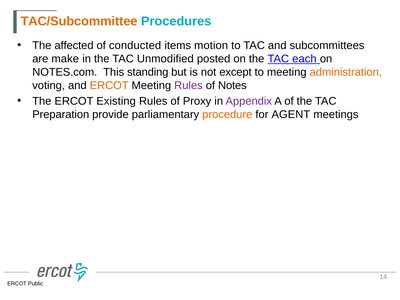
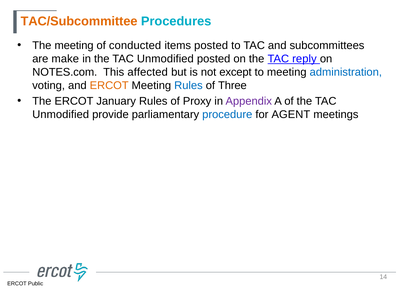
The affected: affected -> meeting (74, 46)
items motion: motion -> posted (211, 46)
each: each -> reply (304, 59)
standing: standing -> affected (148, 72)
administration colour: orange -> blue (346, 72)
Rules colour: purple -> blue (188, 86)
Notes: Notes -> Three (232, 86)
Existing: Existing -> January (116, 101)
Preparation: Preparation -> Unmodified (61, 114)
procedure colour: orange -> blue (227, 114)
